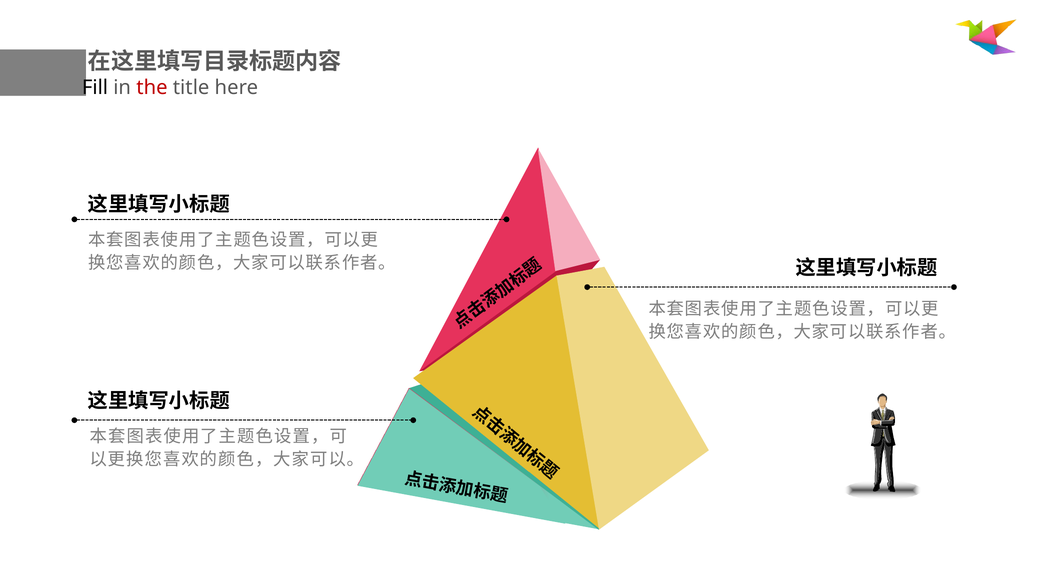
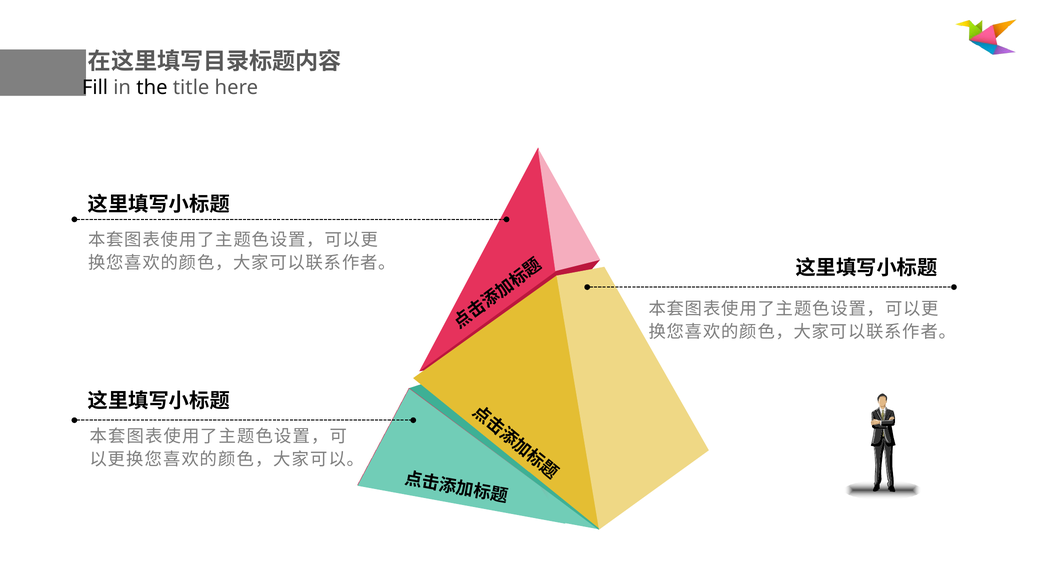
the colour: red -> black (152, 88)
